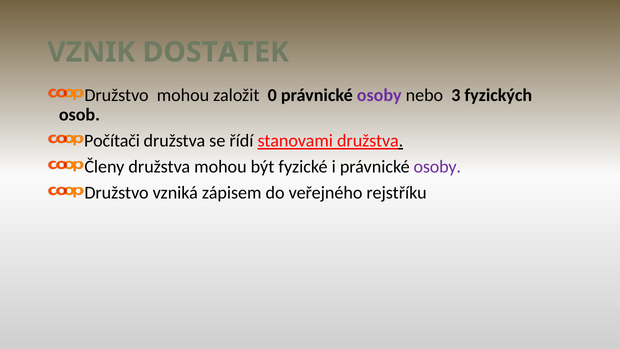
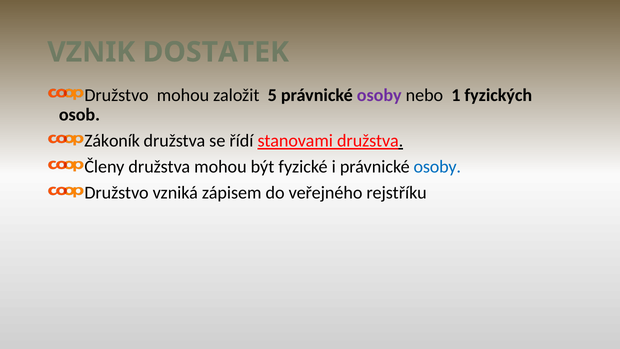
0: 0 -> 5 (272, 95)
3: 3 -> 1 (456, 95)
Počítači: Počítači -> Zákoník (112, 141)
osoby colour: purple -> blue (437, 167)
